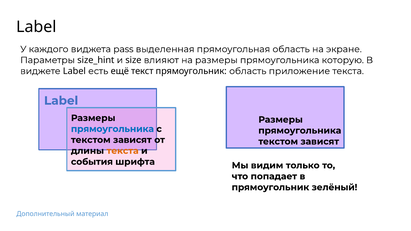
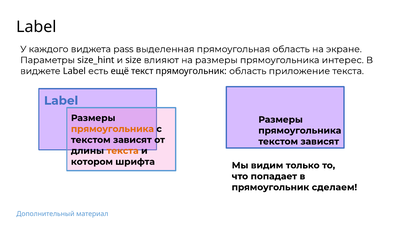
которую: которую -> интерес (343, 60)
прямоугольника colour: blue -> orange (112, 129)
события: события -> котором (92, 162)
зелёный: зелёный -> сделаем (334, 187)
